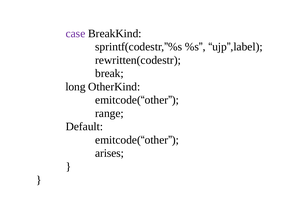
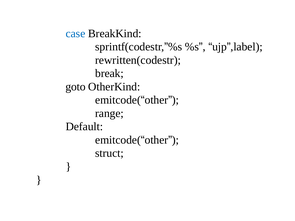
case colour: purple -> blue (75, 33)
long: long -> goto (76, 87)
arises: arises -> struct (109, 153)
